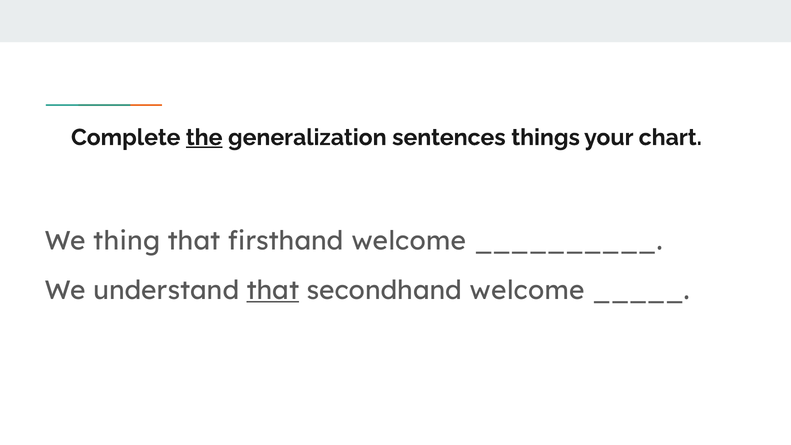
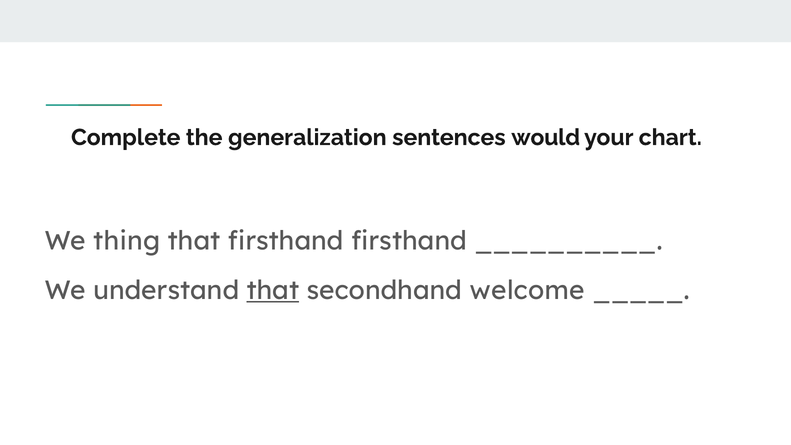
the underline: present -> none (204, 137)
things: things -> would (546, 137)
firsthand welcome: welcome -> firsthand (409, 241)
